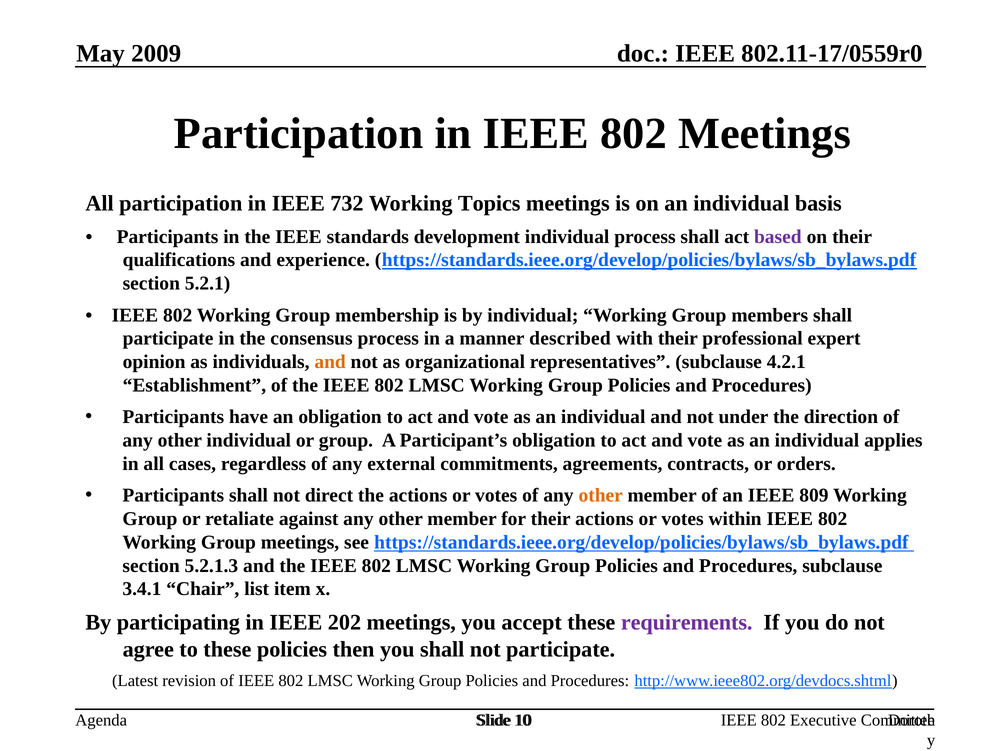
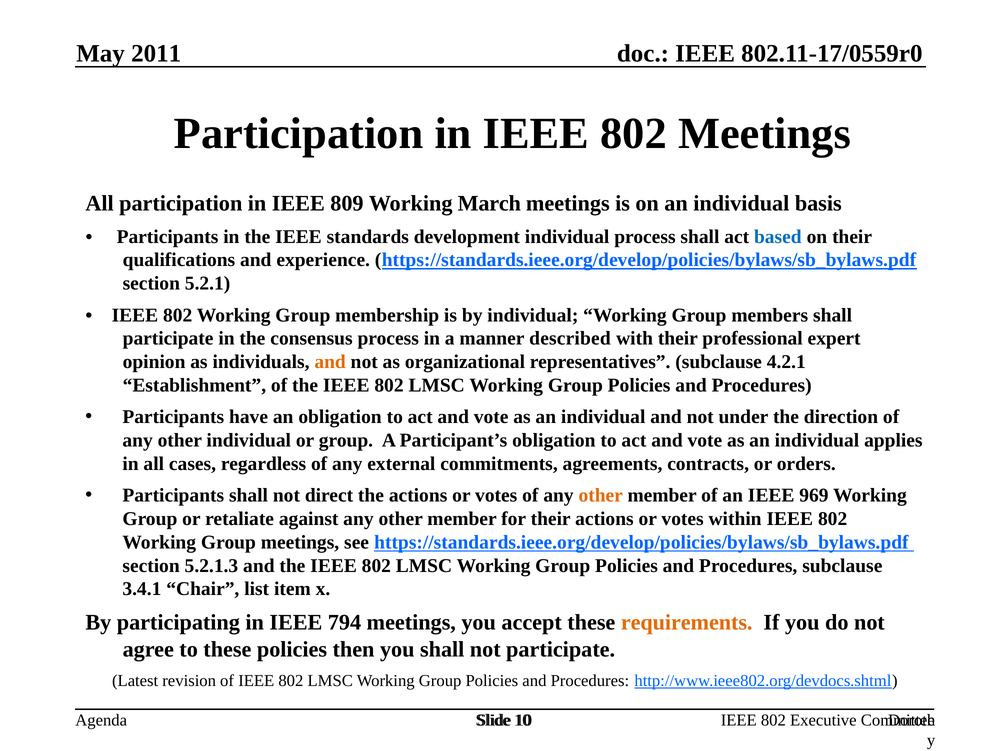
2009: 2009 -> 2011 (156, 53)
732: 732 -> 809 (347, 203)
Topics: Topics -> March (489, 203)
based colour: purple -> blue (778, 237)
809: 809 -> 969 (814, 495)
202: 202 -> 794 (344, 622)
requirements colour: purple -> orange (687, 622)
